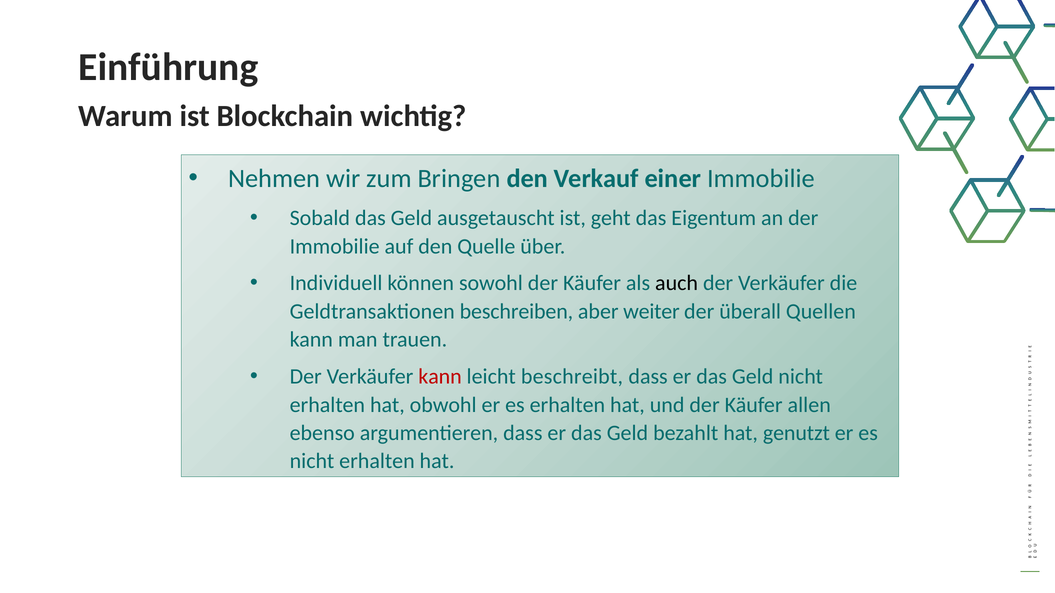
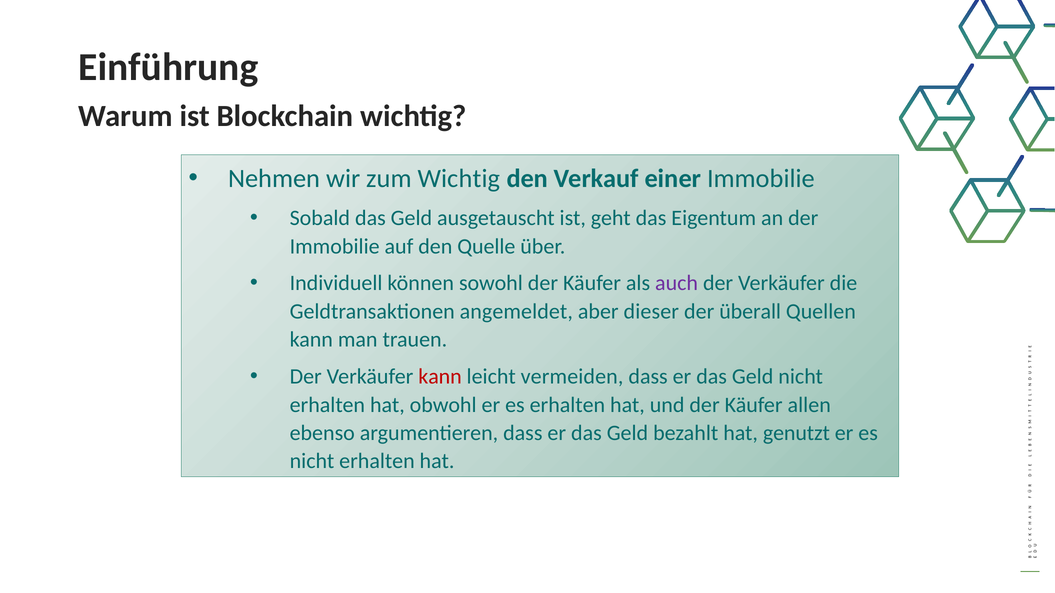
zum Bringen: Bringen -> Wichtig (459, 179)
auch colour: black -> purple (677, 283)
beschreiben: beschreiben -> angemeldet (516, 312)
weiter: weiter -> dieser (651, 312)
beschreibt: beschreibt -> vermeiden (572, 377)
